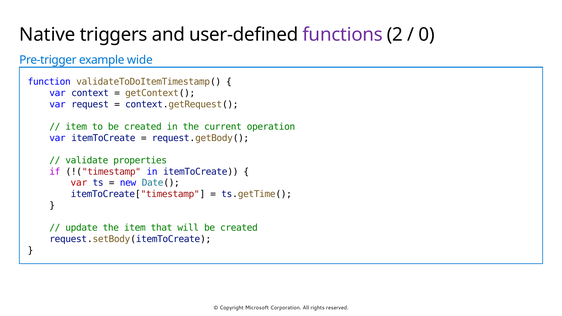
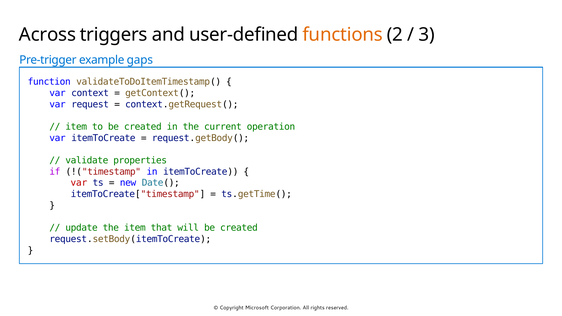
Native: Native -> Across (48, 35)
functions colour: purple -> orange (343, 35)
0: 0 -> 3 (427, 35)
wide: wide -> gaps (140, 60)
